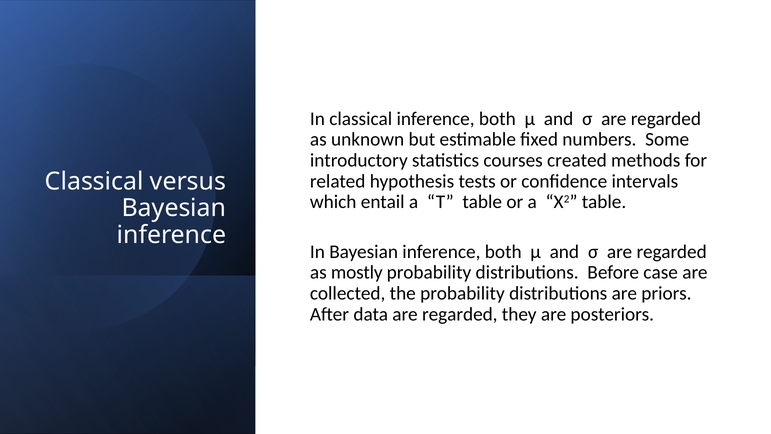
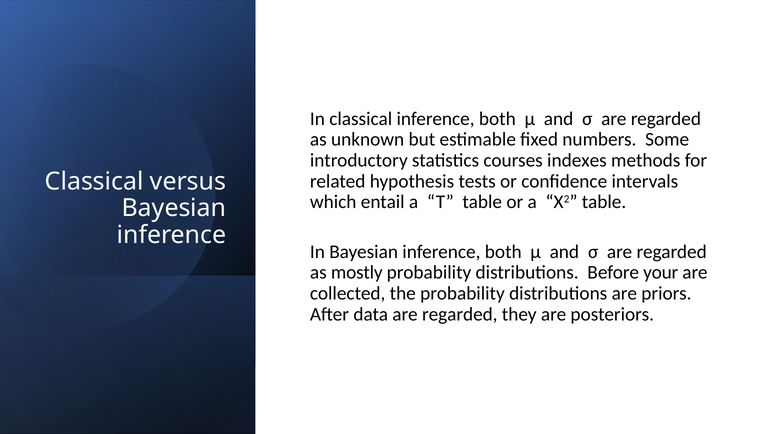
created: created -> indexes (577, 160)
case: case -> your (661, 272)
